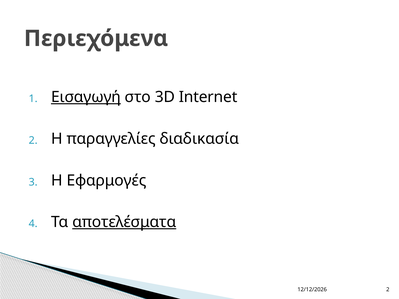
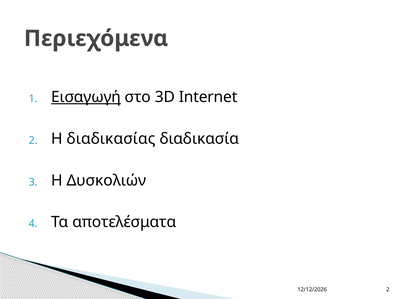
παραγγελίες: παραγγελίες -> διαδικασίας (111, 139)
Εφαρμογές: Εφαρμογές -> Δυσκολιών (106, 181)
αποτελέσματα underline: present -> none (124, 222)
